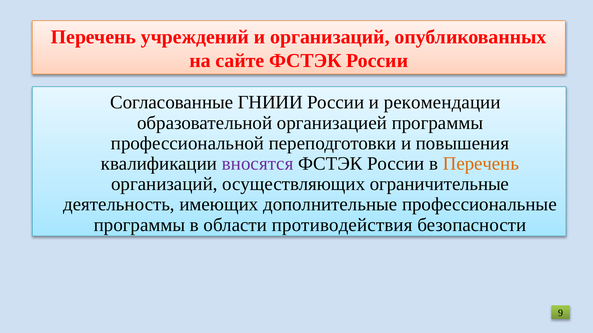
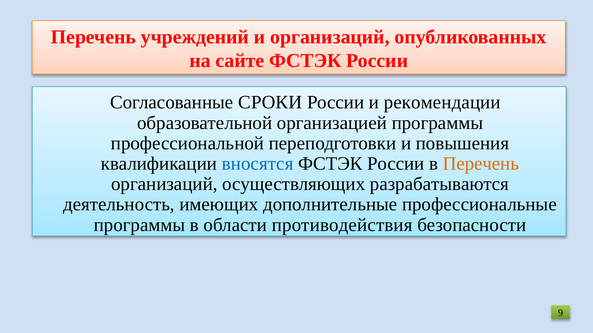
ГНИИИ: ГНИИИ -> СРОКИ (270, 103)
вносятся colour: purple -> blue (258, 164)
ограничительные: ограничительные -> разрабатываются (439, 184)
